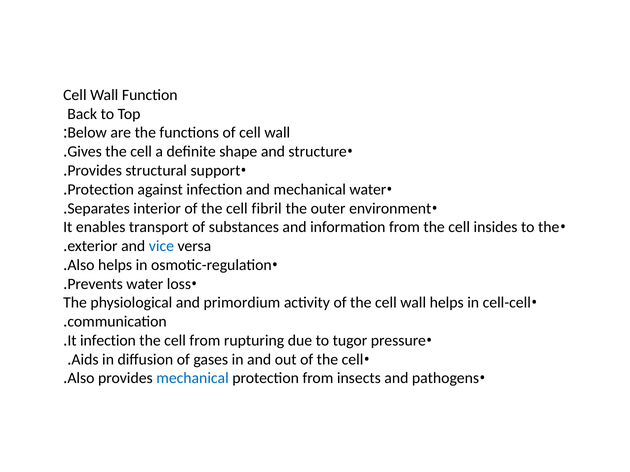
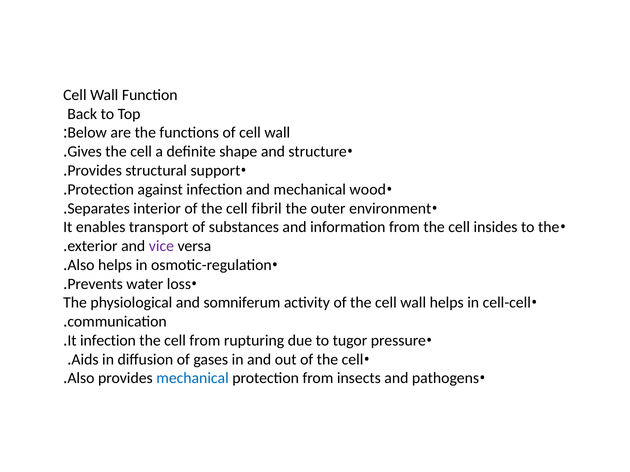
mechanical water: water -> wood (368, 190)
vice colour: blue -> purple (161, 246)
primordium: primordium -> somniferum (242, 303)
